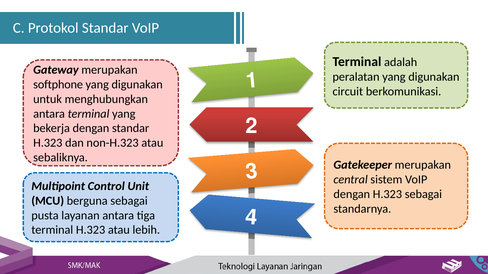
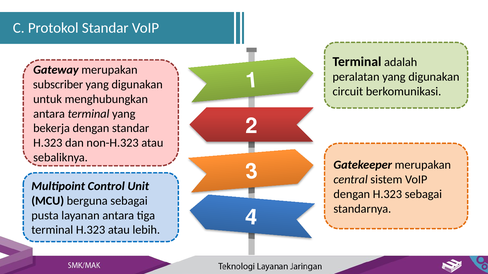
softphone: softphone -> subscriber (58, 85)
